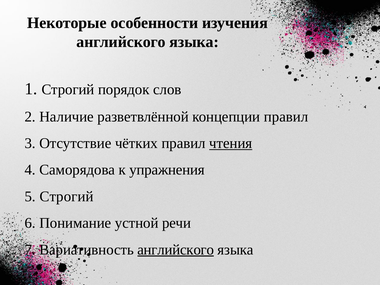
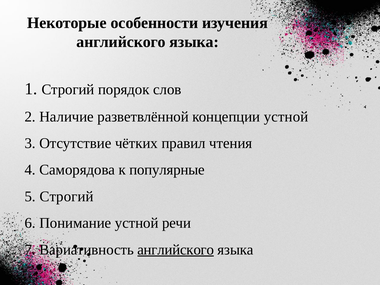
концепции правил: правил -> устной (286, 117)
чтения underline: present -> none (231, 143)
упражнения: упражнения -> популярные (167, 170)
